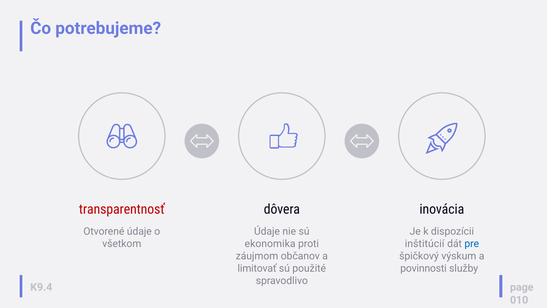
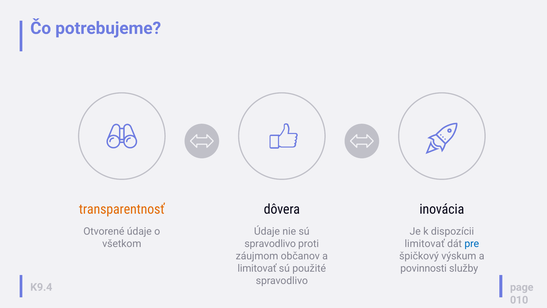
transparentnosť colour: red -> orange (122, 209)
ekonomika: ekonomika -> spravodlivo (270, 243)
inštitúcií: inštitúcií -> limitovať (425, 243)
